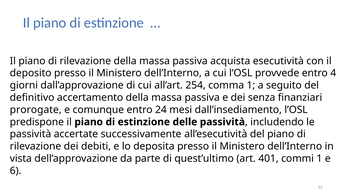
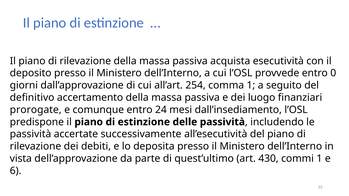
4: 4 -> 0 (333, 73)
senza: senza -> luogo (262, 98)
401: 401 -> 430 (268, 159)
